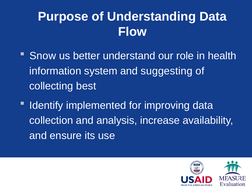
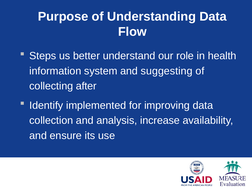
Snow: Snow -> Steps (43, 56)
best: best -> after (86, 86)
